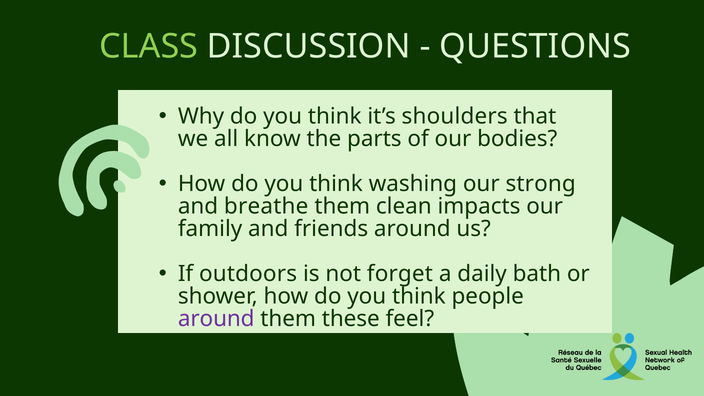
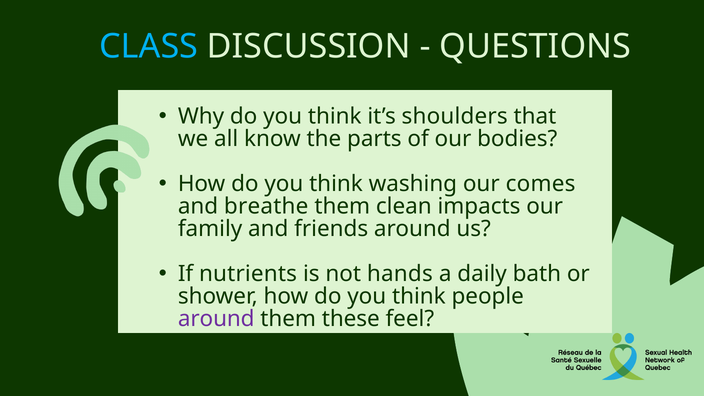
CLASS colour: light green -> light blue (149, 47)
strong: strong -> comes (541, 184)
outdoors: outdoors -> nutrients (248, 274)
forget: forget -> hands (400, 274)
